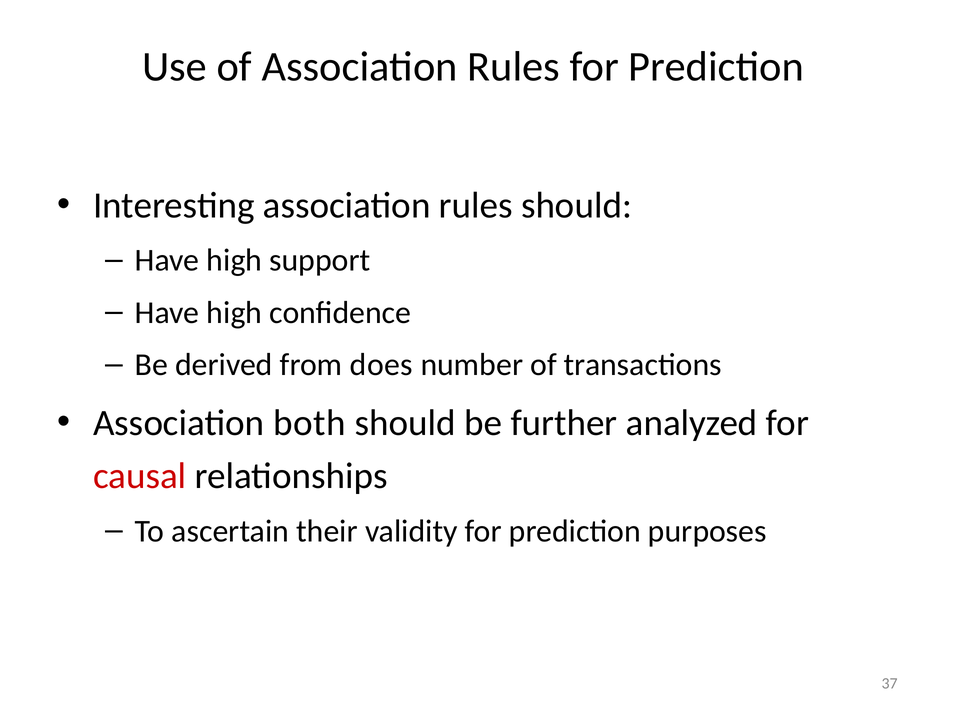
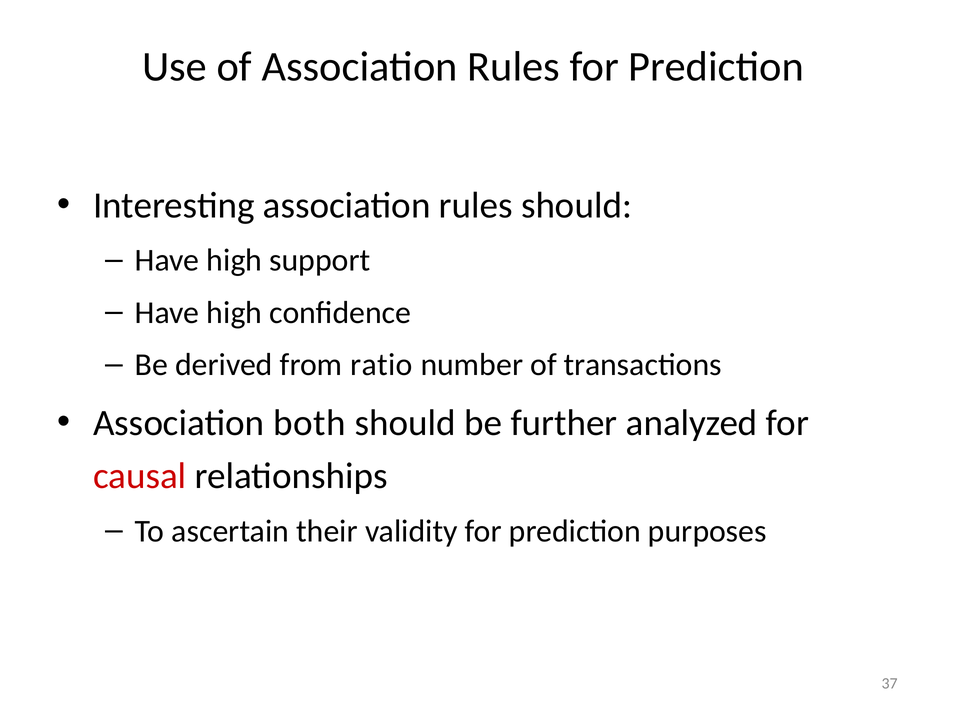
does: does -> ratio (381, 365)
